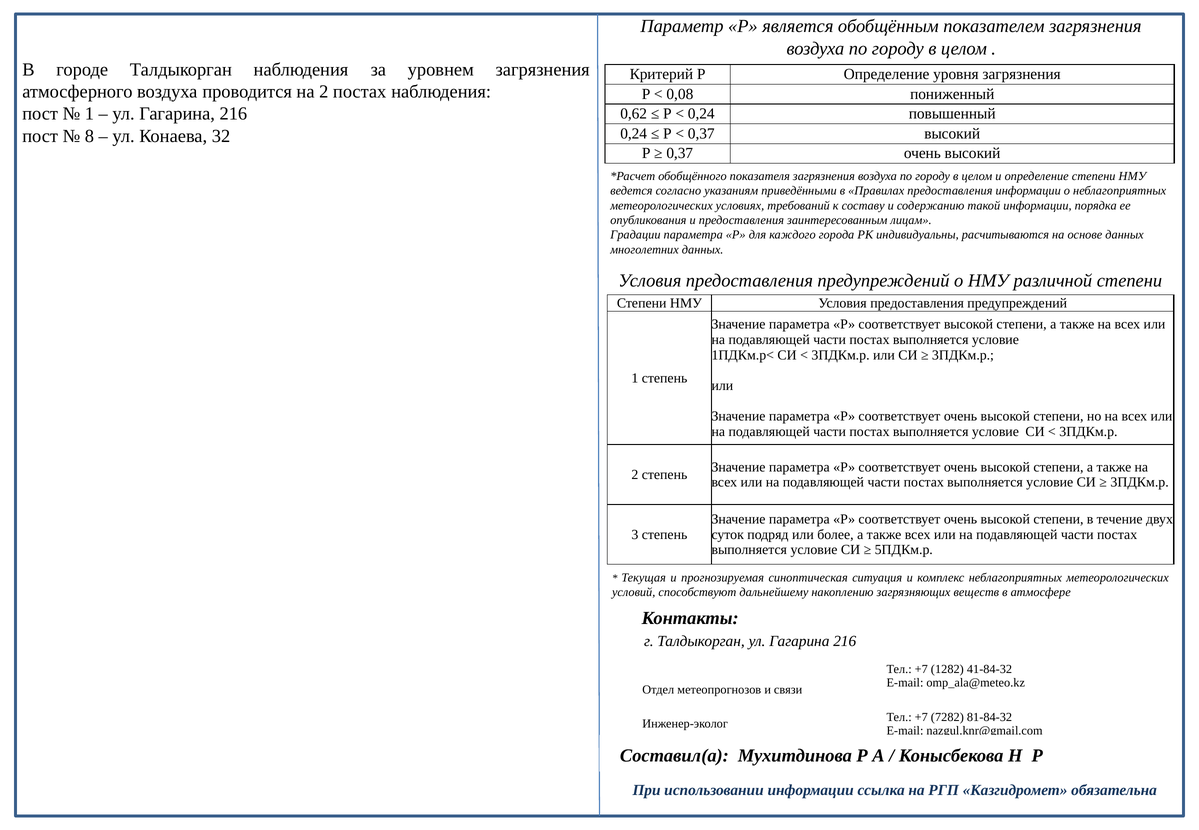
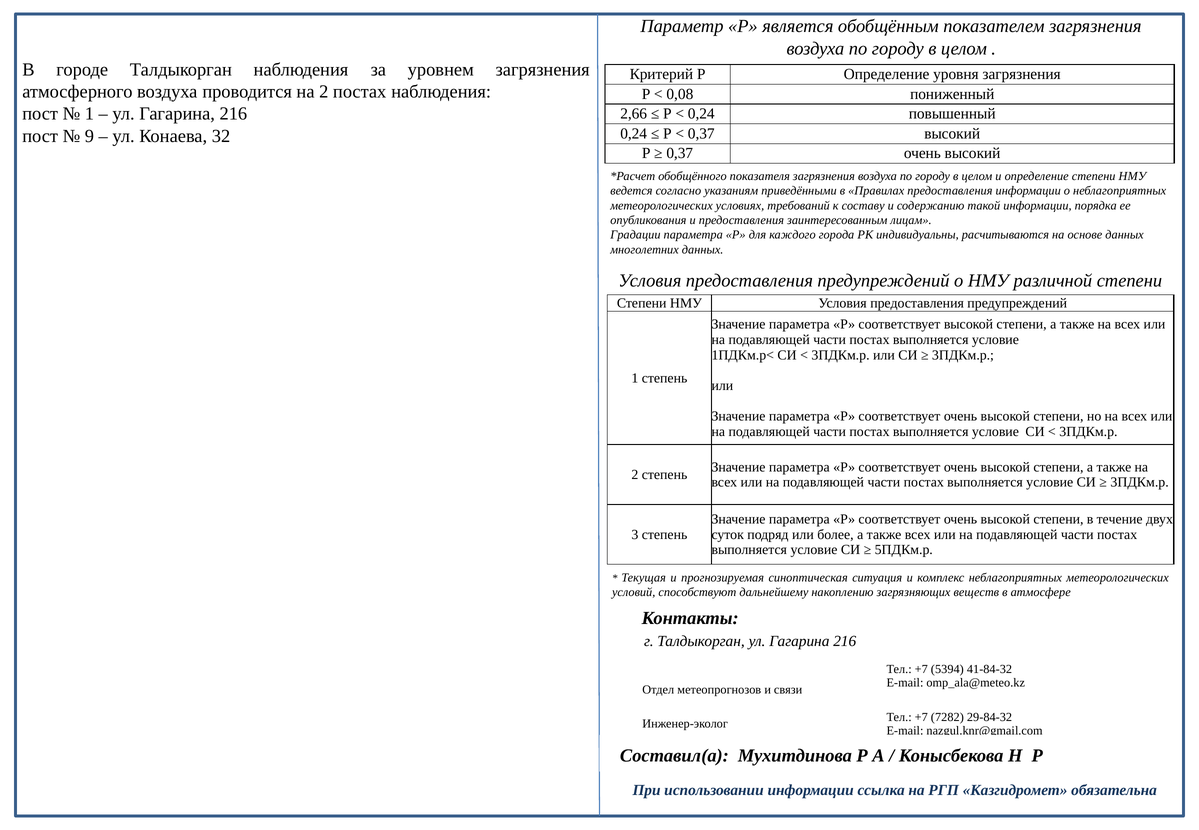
0,62: 0,62 -> 2,66 (634, 114)
8: 8 -> 9 (89, 136)
1282: 1282 -> 5394 (947, 669)
81-84-32: 81-84-32 -> 29-84-32 (990, 717)
